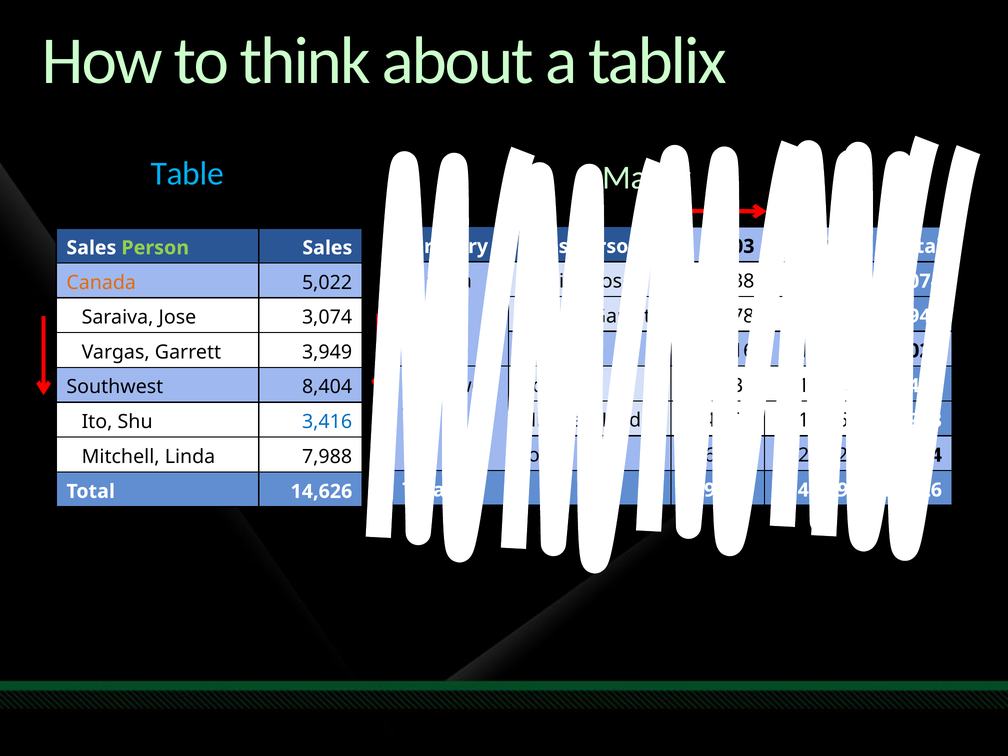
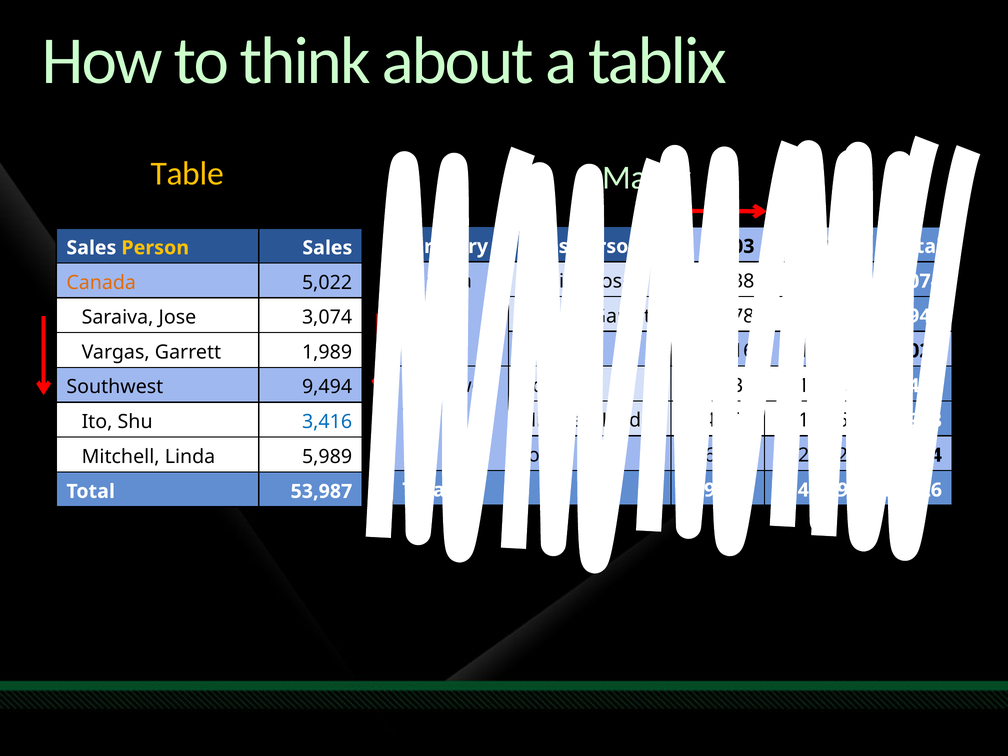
Table colour: light blue -> yellow (187, 174)
Person colour: light green -> yellow (155, 248)
3,949: 3,949 -> 1,989 (327, 352)
8,404: 8,404 -> 9,494 (327, 387)
7,988: 7,988 -> 5,989 (327, 457)
14,626: 14,626 -> 53,987 (321, 491)
